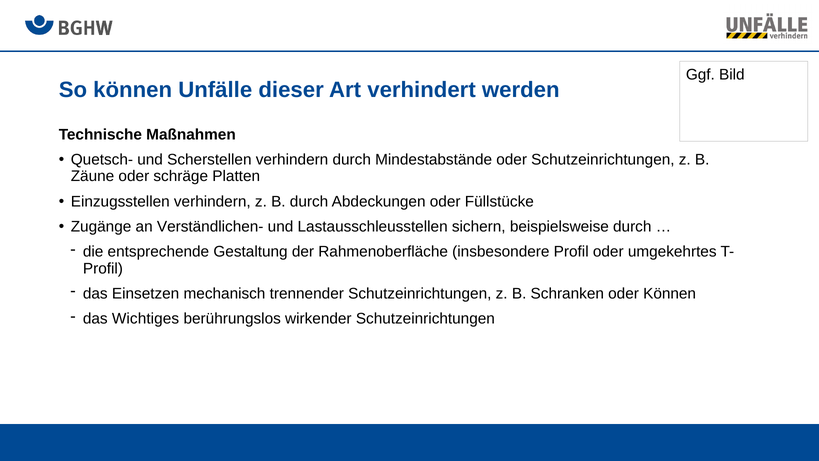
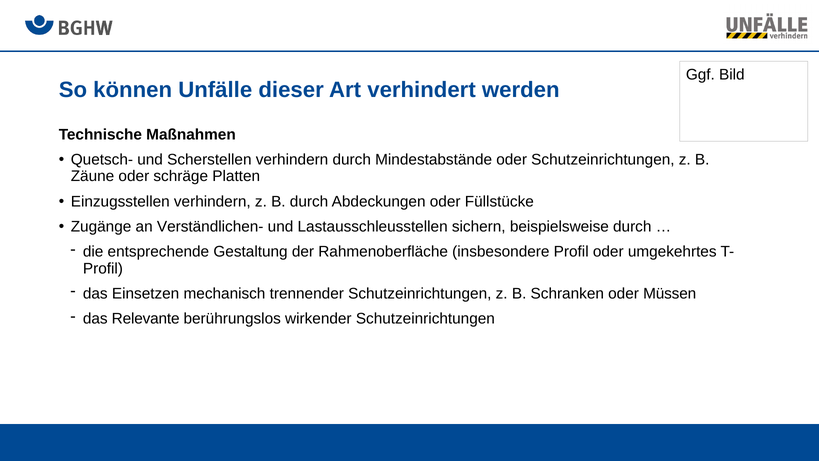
oder Können: Können -> Müssen (670, 293)
Wichtiges: Wichtiges -> Relevante (146, 319)
